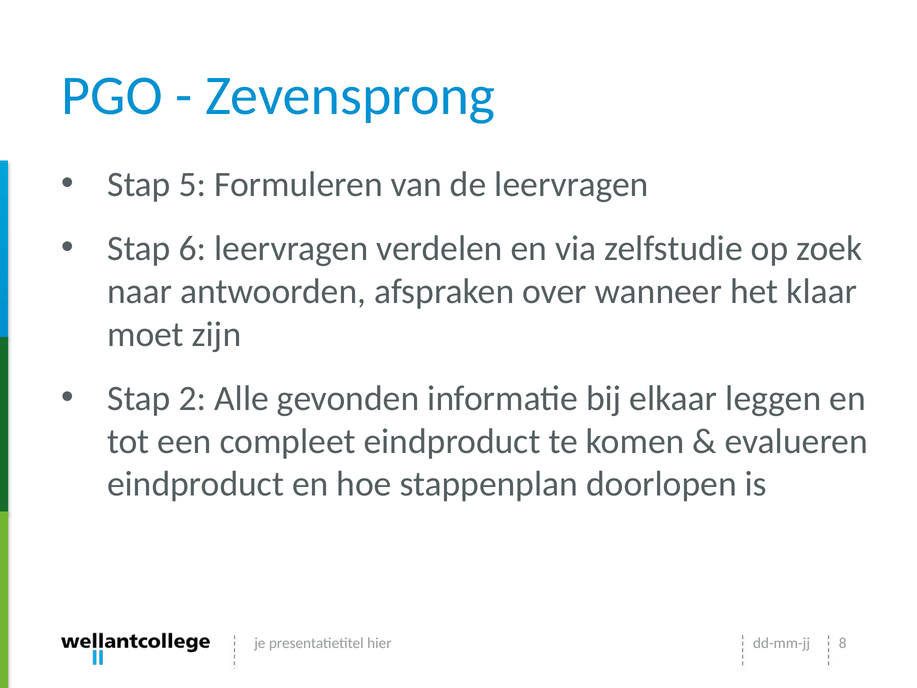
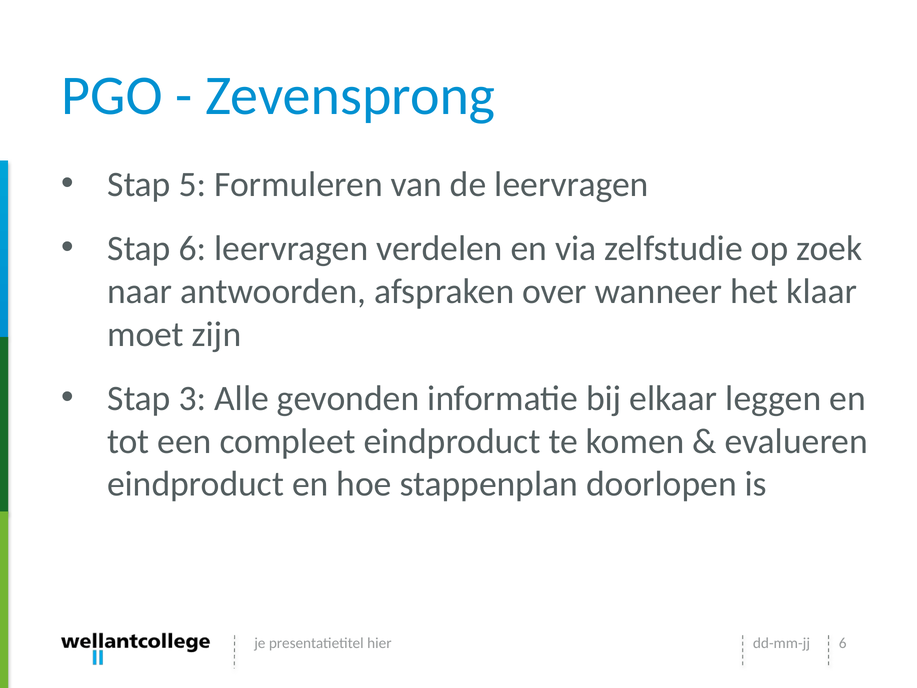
2: 2 -> 3 (192, 398)
hier 8: 8 -> 6 (843, 643)
